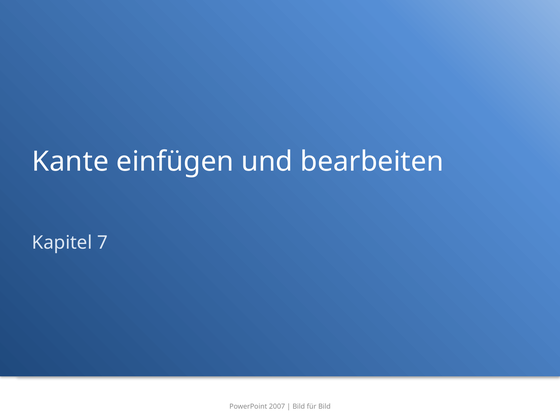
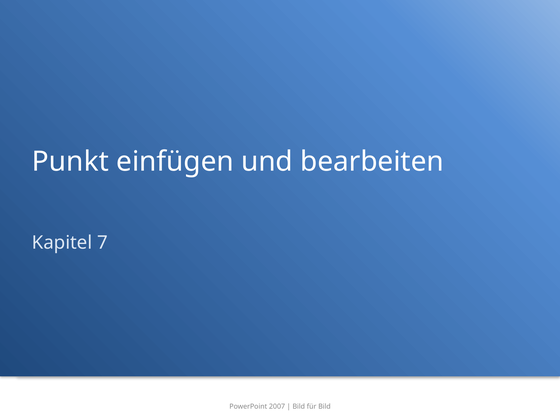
Kante: Kante -> Punkt (70, 162)
